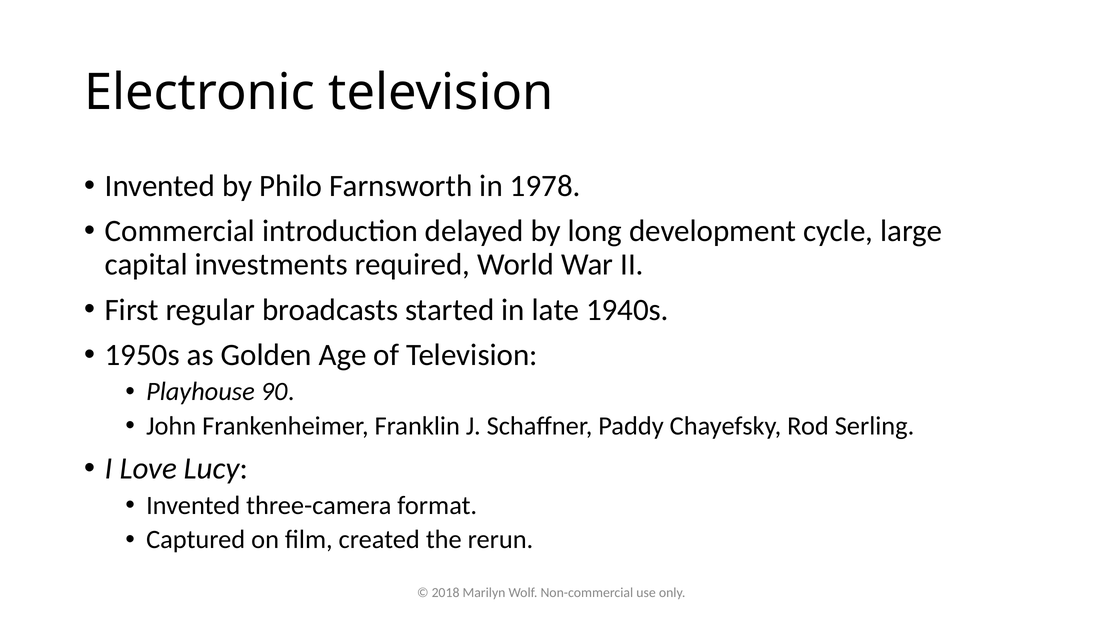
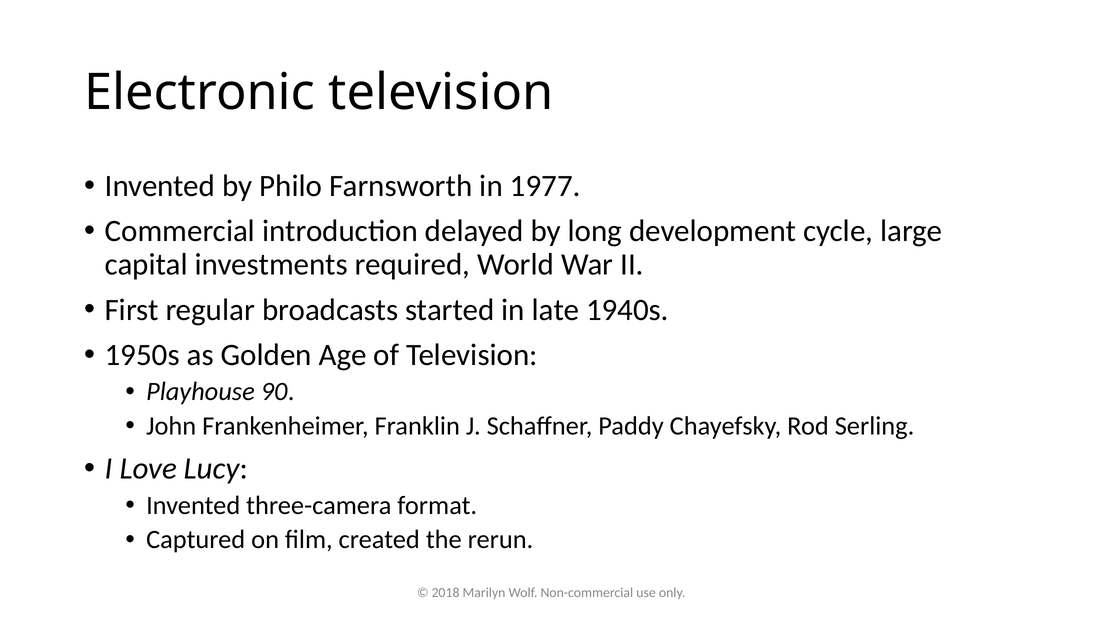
1978: 1978 -> 1977 (545, 186)
